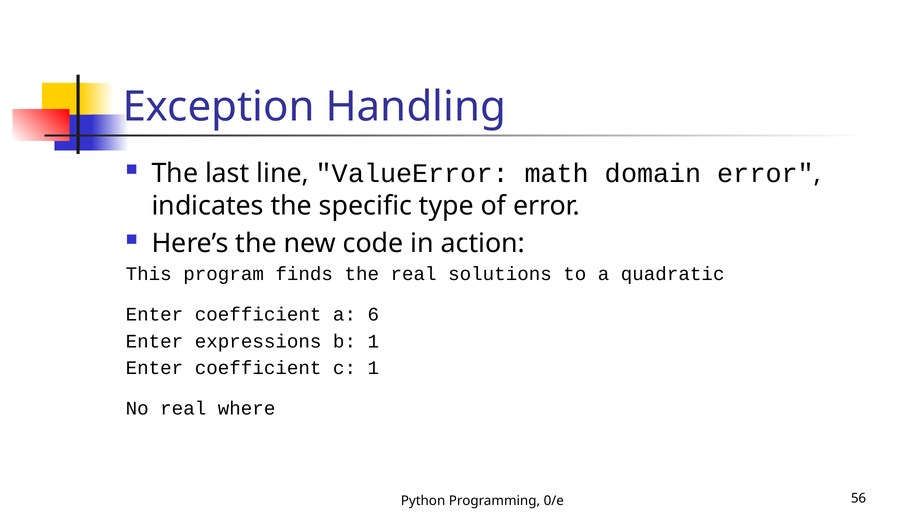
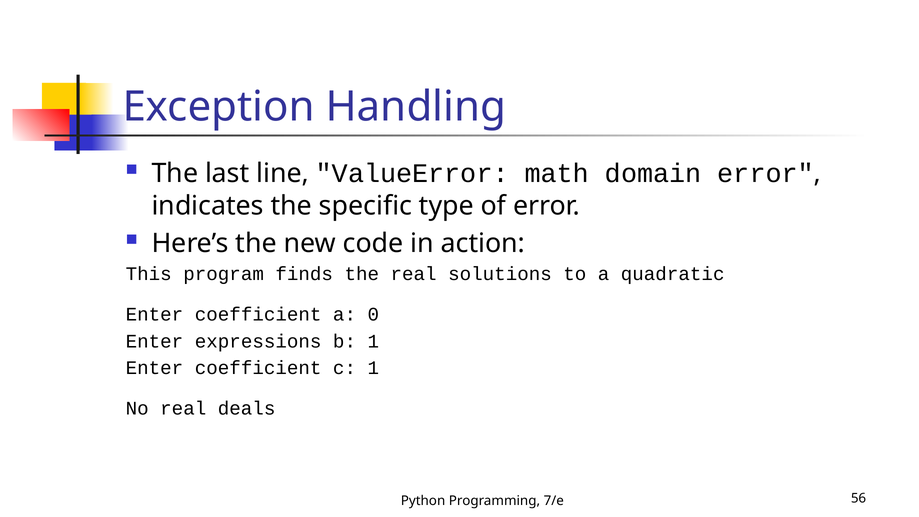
6: 6 -> 0 (373, 314)
where: where -> deals (247, 408)
0/e: 0/e -> 7/e (554, 501)
